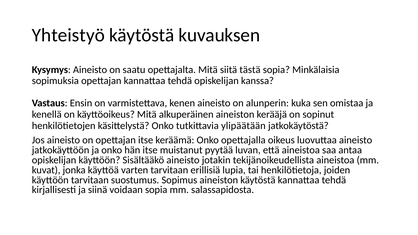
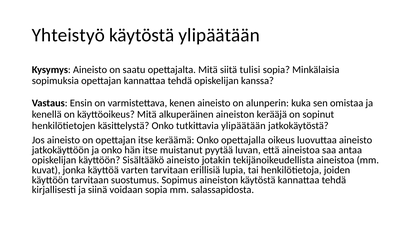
käytöstä kuvauksen: kuvauksen -> ylipäätään (219, 35)
tästä: tästä -> tulisi (250, 70)
